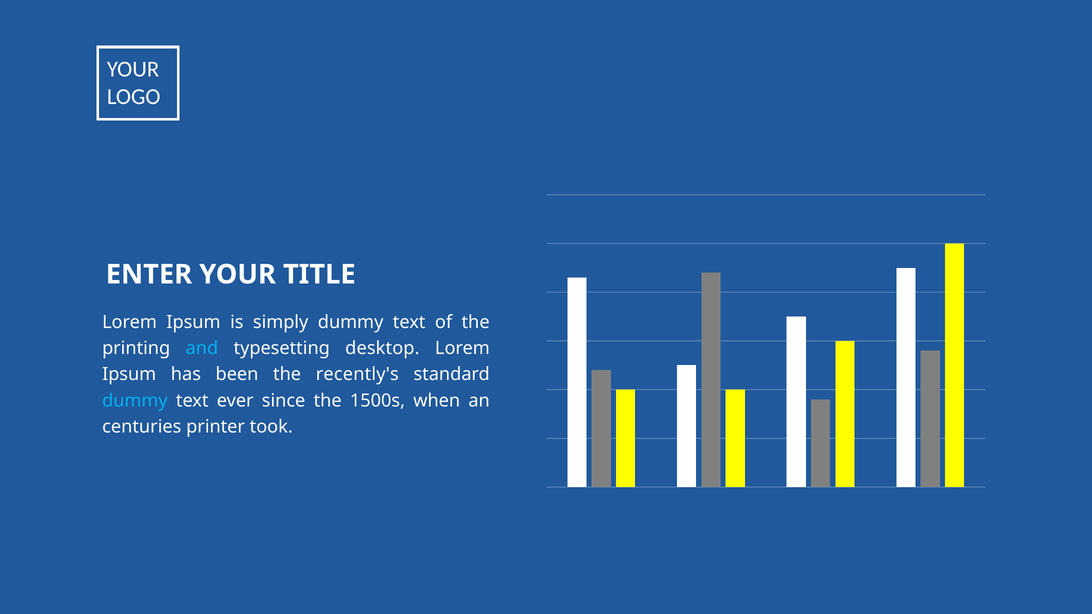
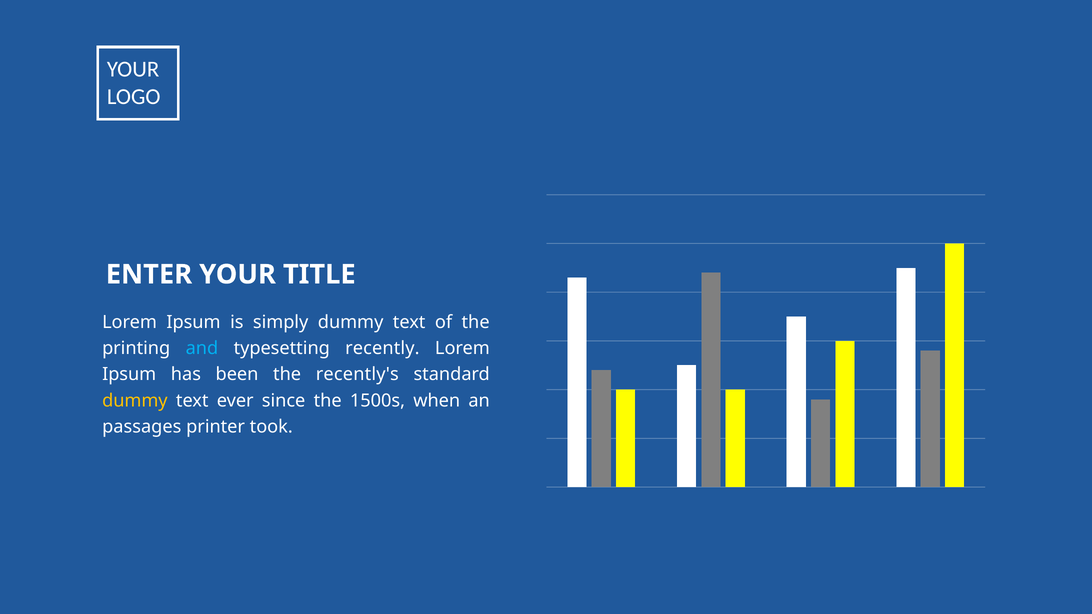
desktop: desktop -> recently (382, 348)
dummy colour: light blue -> yellow (135, 401)
centuries: centuries -> passages (142, 427)
